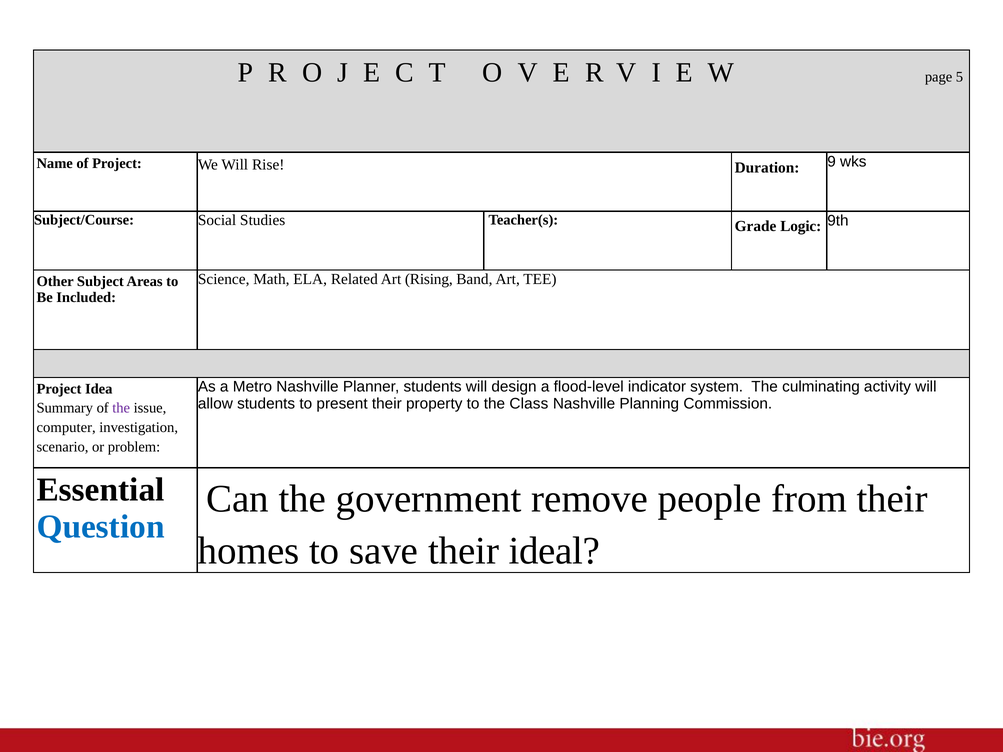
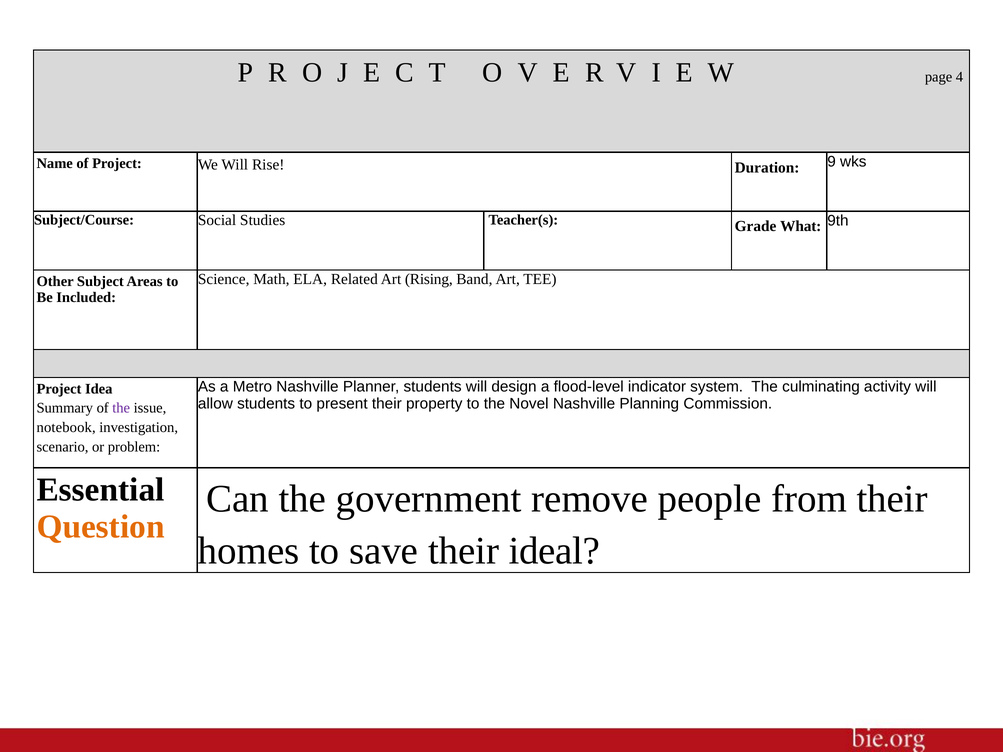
5: 5 -> 4 (959, 77)
Logic: Logic -> What (801, 226)
Class: Class -> Novel (529, 404)
computer: computer -> notebook (66, 428)
Question colour: blue -> orange (101, 527)
